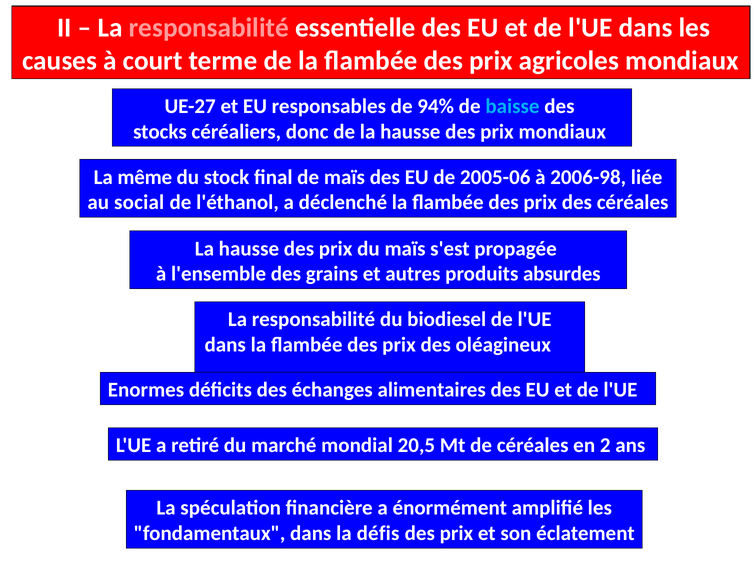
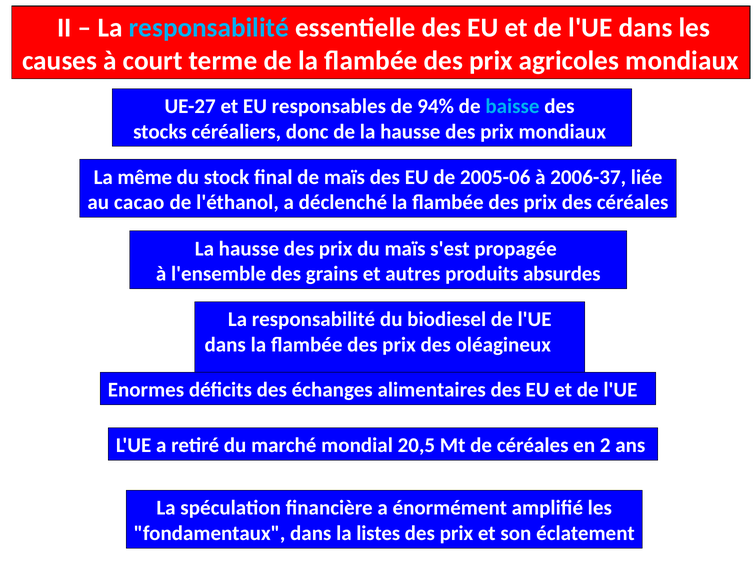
responsabilité colour: pink -> light blue (209, 28)
2006-98: 2006-98 -> 2006-37 (588, 177)
social: social -> cacao (139, 202)
défis: défis -> listes (378, 533)
